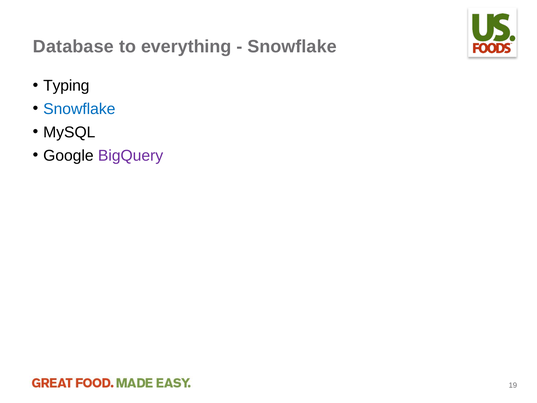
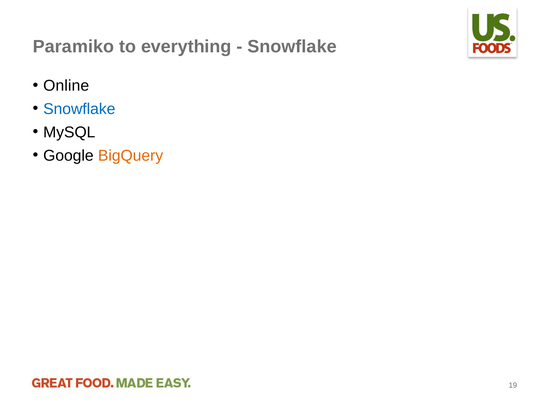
Database: Database -> Paramiko (73, 47)
Typing: Typing -> Online (66, 86)
BigQuery colour: purple -> orange (131, 156)
